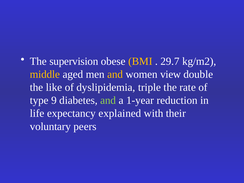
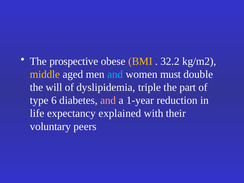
supervision: supervision -> prospective (74, 61)
29.7: 29.7 -> 32.2 (170, 61)
and colour: yellow -> light blue (115, 74)
view: view -> must (171, 74)
like: like -> will (54, 87)
rate: rate -> part (188, 87)
9: 9 -> 6 (54, 100)
and colour: light green -> pink (108, 100)
